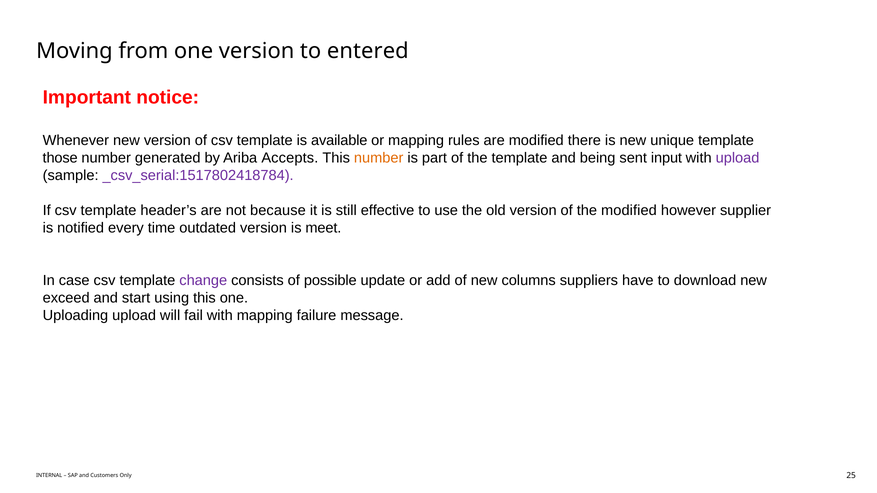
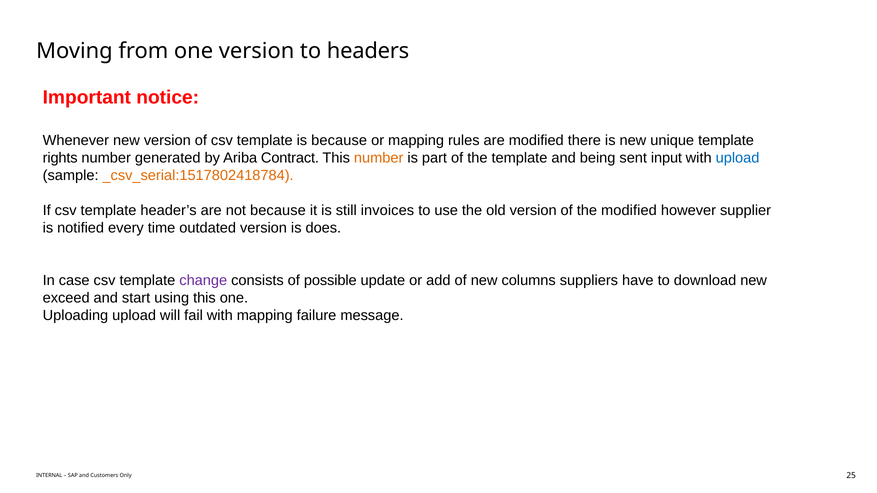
entered: entered -> headers (368, 51)
is available: available -> because (339, 140)
those: those -> rights (60, 158)
Accepts: Accepts -> Contract (290, 158)
upload colour: purple -> blue (738, 158)
_csv_serial:1517802418784 colour: purple -> orange (198, 176)
effective: effective -> invoices (387, 211)
meet: meet -> does (323, 228)
